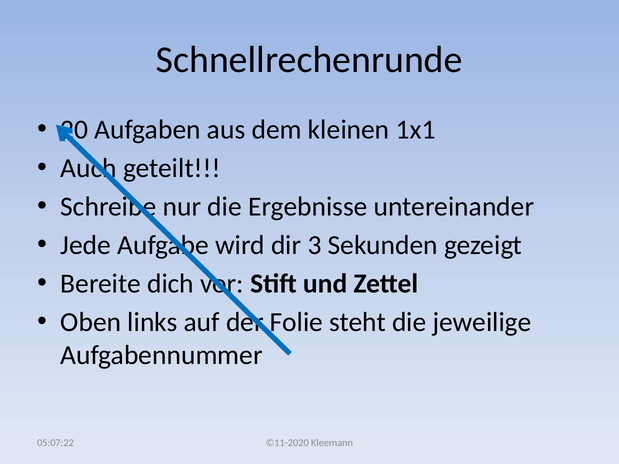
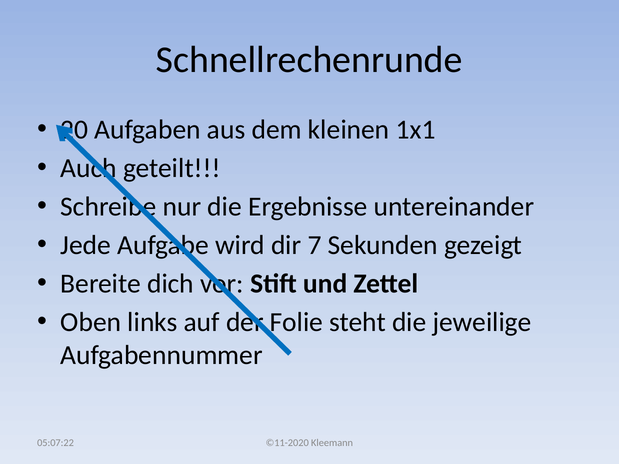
3: 3 -> 7 (315, 245)
